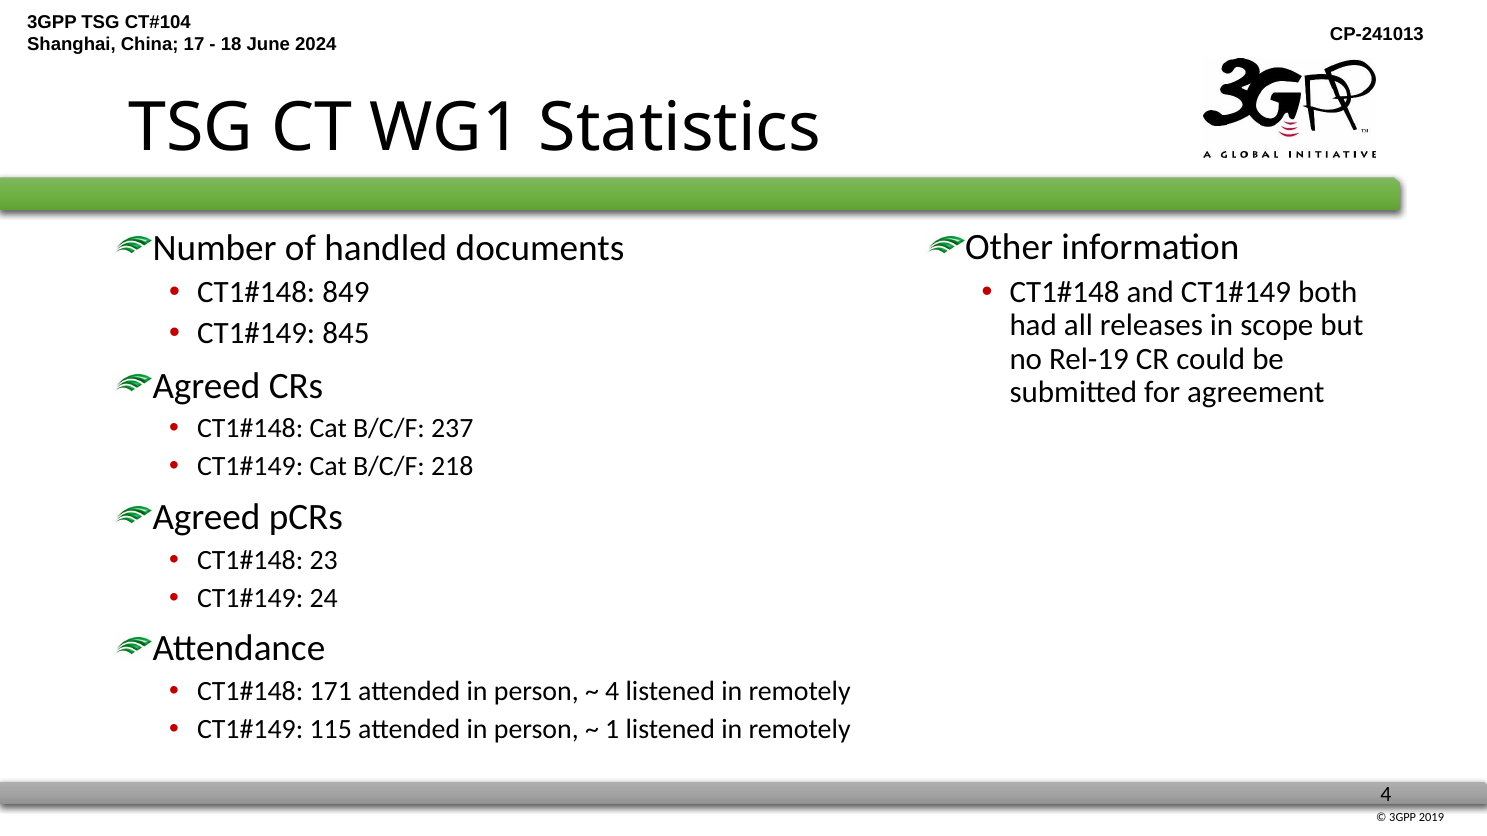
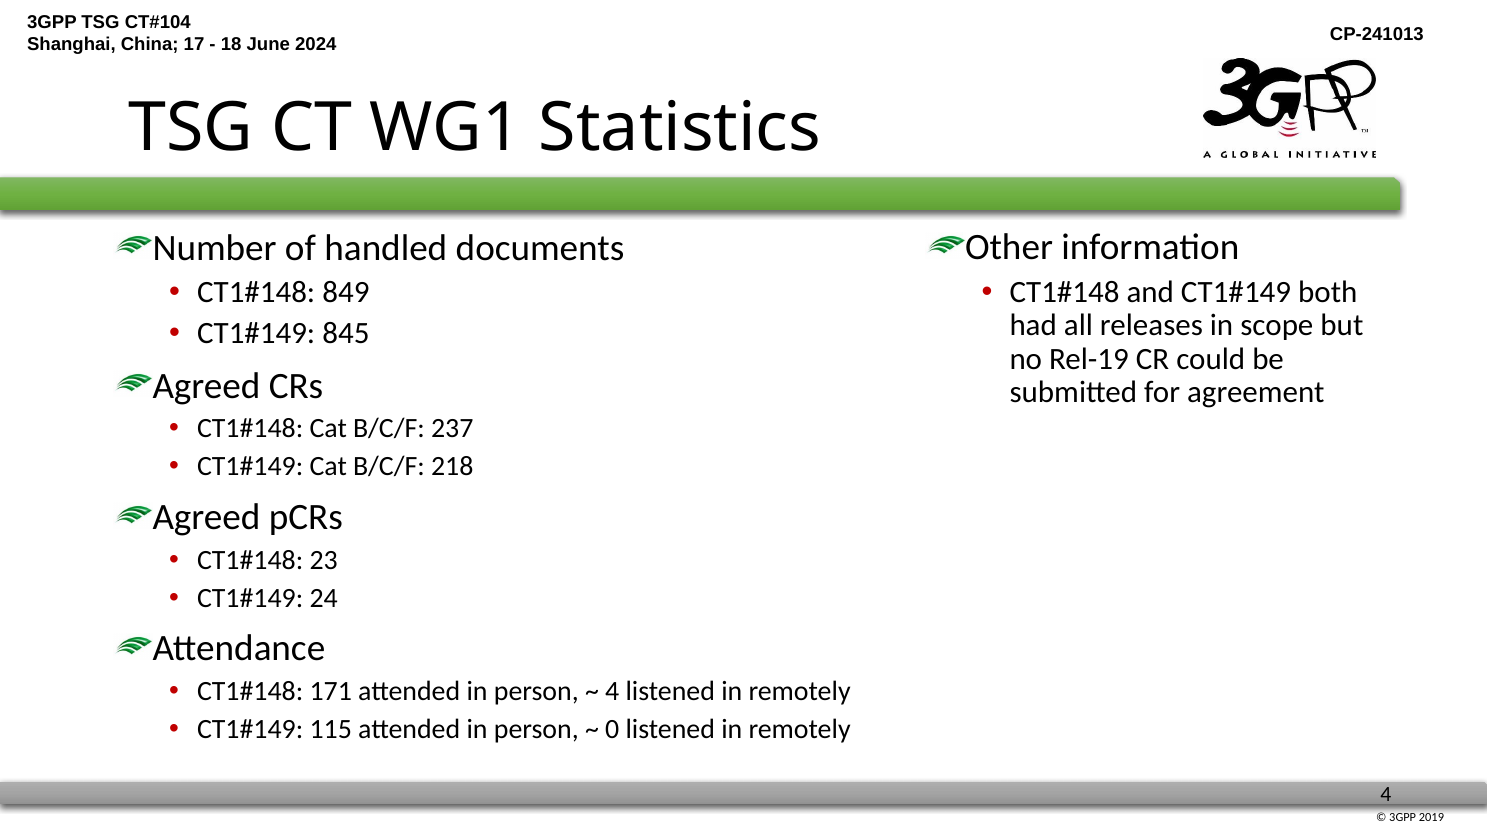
1: 1 -> 0 (612, 729)
